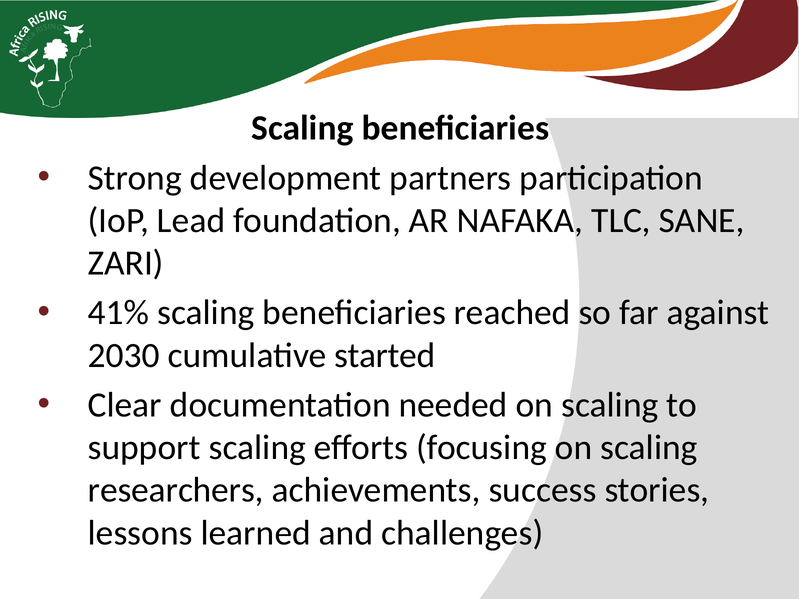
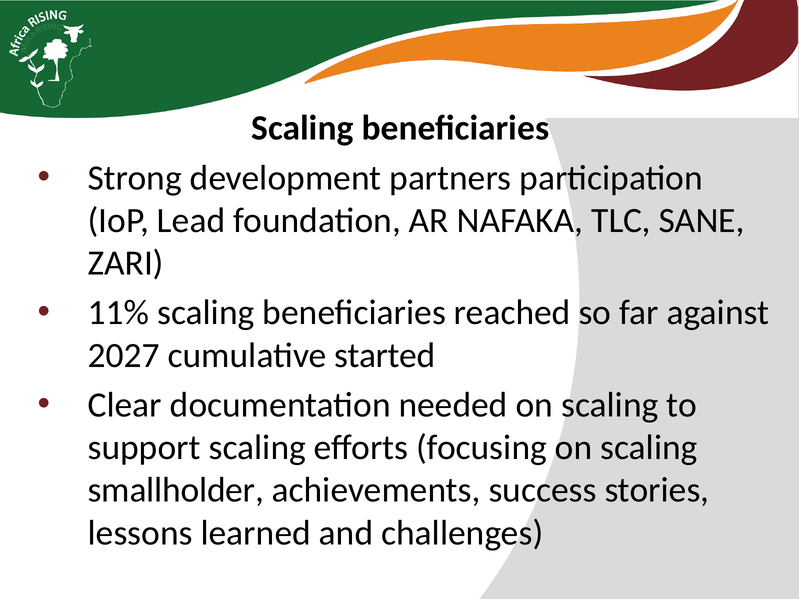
41%: 41% -> 11% (118, 313)
2030: 2030 -> 2027 (124, 356)
researchers: researchers -> smallholder (176, 490)
